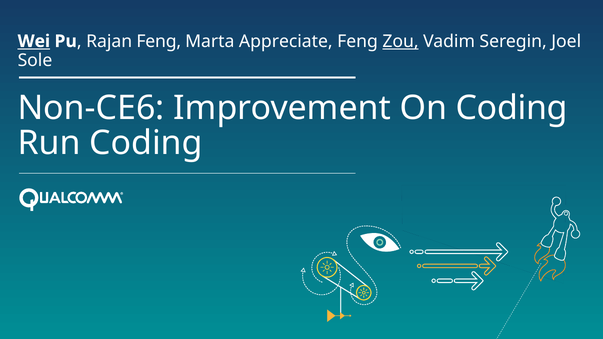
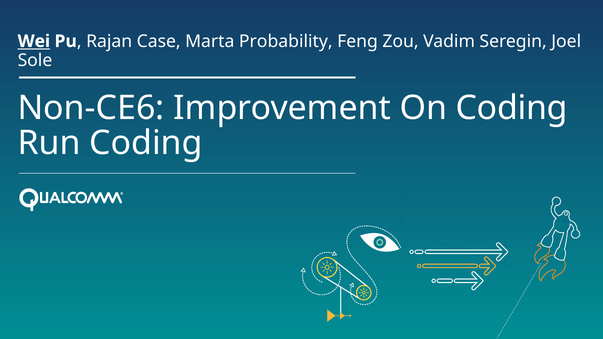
Rajan Feng: Feng -> Case (159, 41)
Appreciate: Appreciate -> Probability (286, 41)
Zou underline: present -> none (401, 41)
